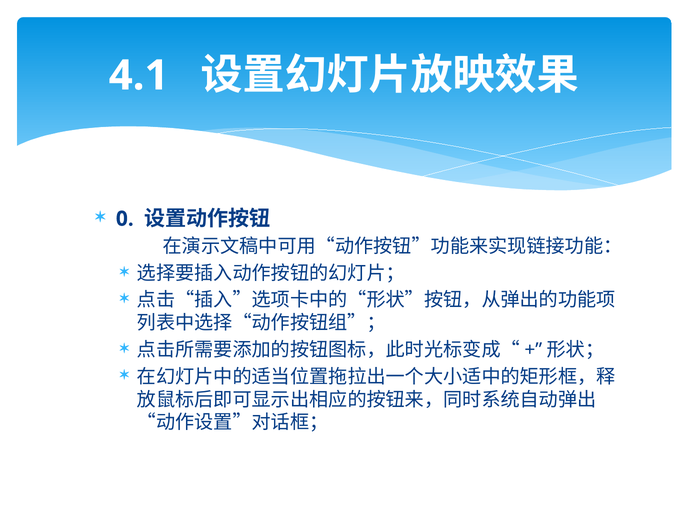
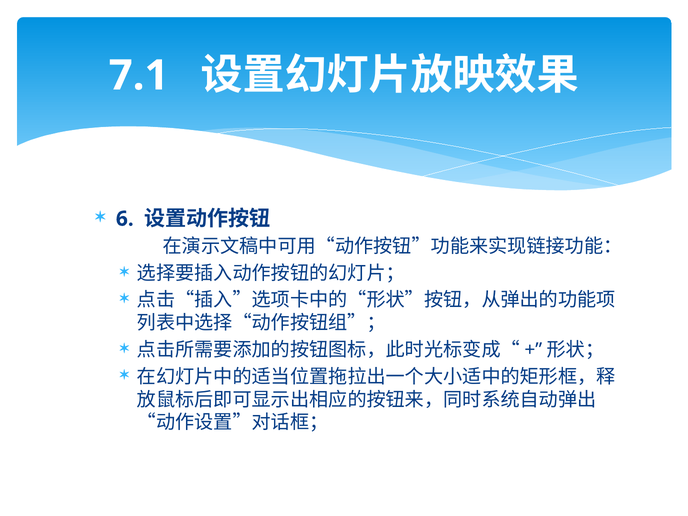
4.1: 4.1 -> 7.1 (139, 76)
0: 0 -> 6 (125, 219)
